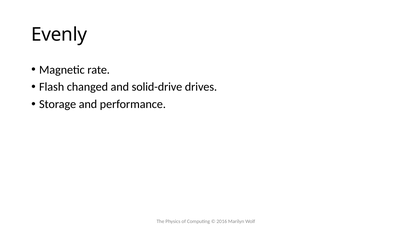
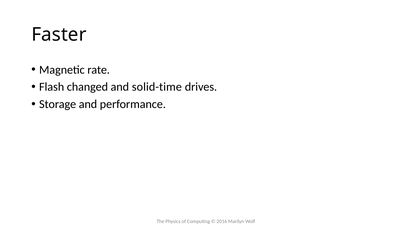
Evenly: Evenly -> Faster (59, 35)
solid-drive: solid-drive -> solid-time (157, 87)
